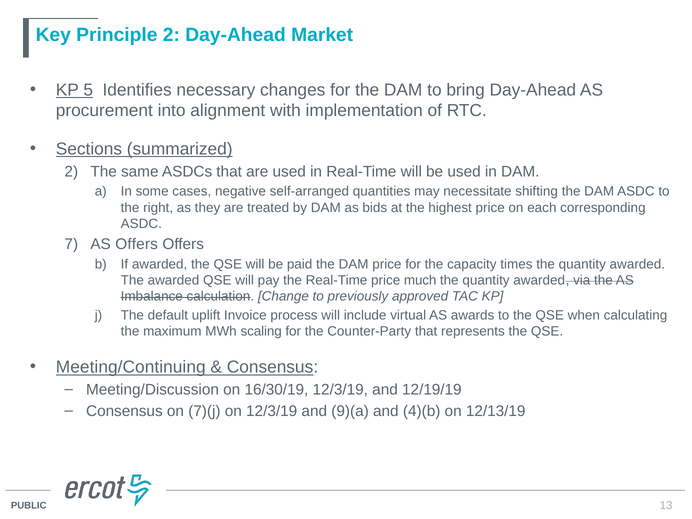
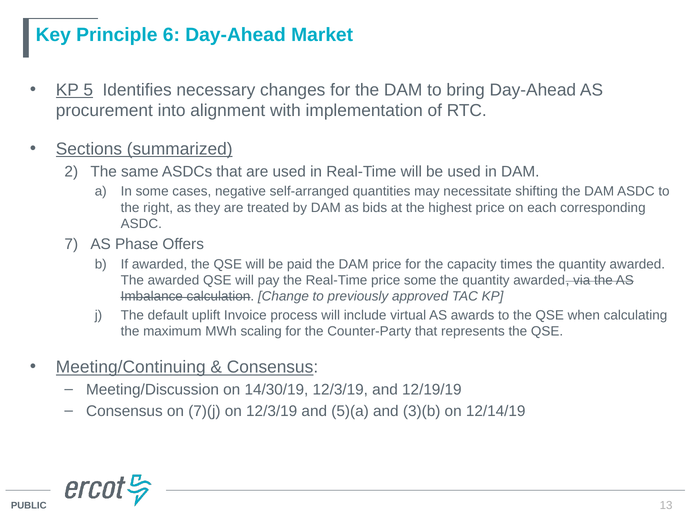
Principle 2: 2 -> 6 (171, 35)
AS Offers: Offers -> Phase (137, 244)
price much: much -> some (420, 280)
16/30/19: 16/30/19 -> 14/30/19 (276, 390)
9)(a: 9)(a -> 5)(a (350, 411)
4)(b: 4)(b -> 3)(b (422, 411)
12/13/19: 12/13/19 -> 12/14/19 (496, 411)
